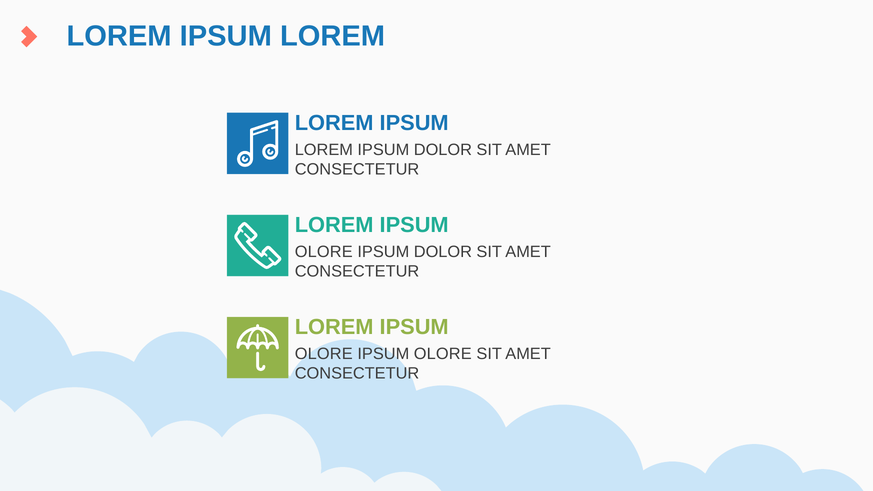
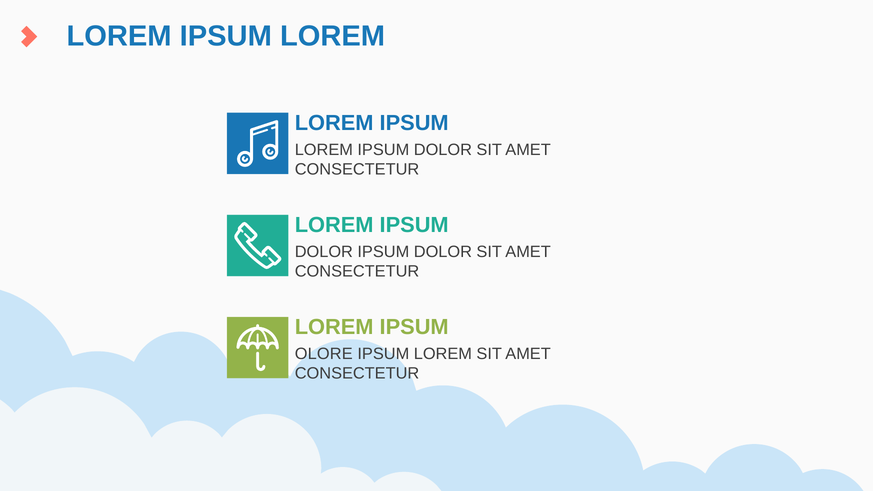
OLORE: OLORE -> DOLOR (324, 252)
OLORE: OLORE -> LOREM (443, 354)
